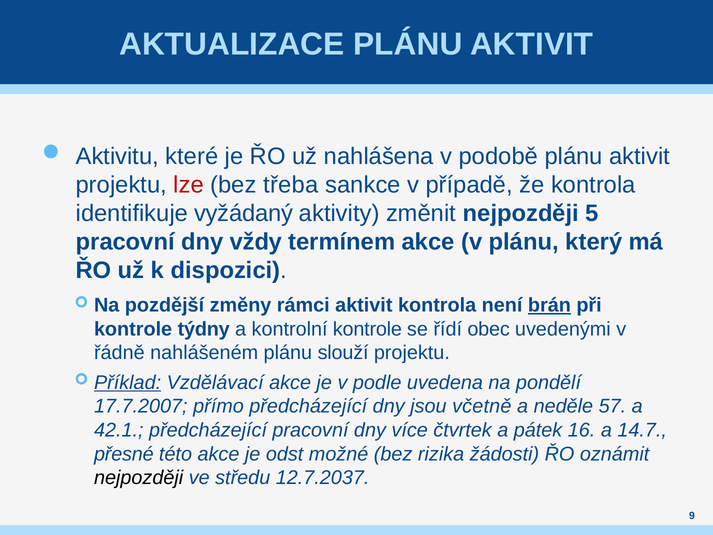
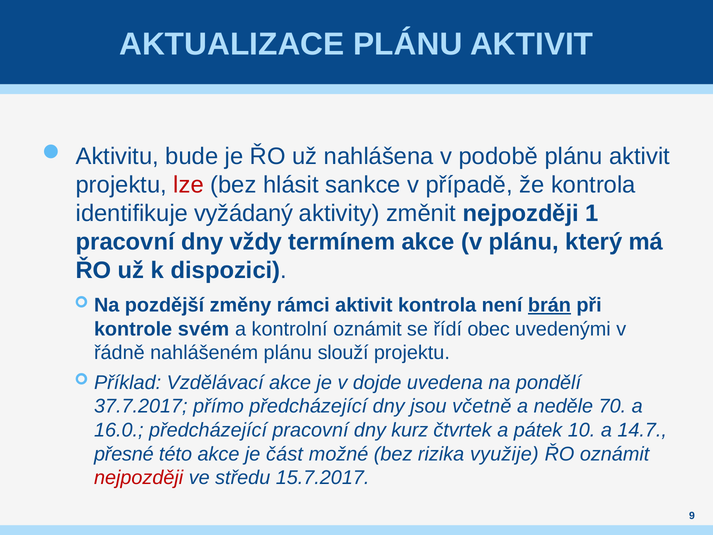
které: které -> bude (192, 156)
třeba: třeba -> hlásit (291, 185)
5: 5 -> 1 (592, 213)
týdny: týdny -> svém (203, 329)
kontrolní kontrole: kontrole -> oznámit (367, 329)
Příklad underline: present -> none (128, 382)
podle: podle -> dojde (377, 382)
17.7.2007: 17.7.2007 -> 37.7.2017 (141, 406)
57: 57 -> 70 (612, 406)
42.1: 42.1 -> 16.0 (119, 430)
více: více -> kurz (410, 430)
16: 16 -> 10 (582, 430)
odst: odst -> část (285, 454)
žádosti: žádosti -> využije (504, 454)
nejpozději colour: black -> red (139, 478)
12.7.2037: 12.7.2037 -> 15.7.2017 (323, 478)
